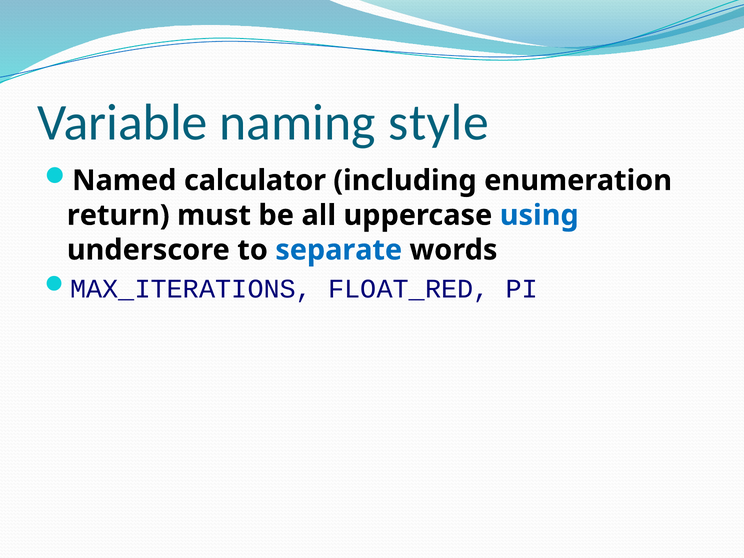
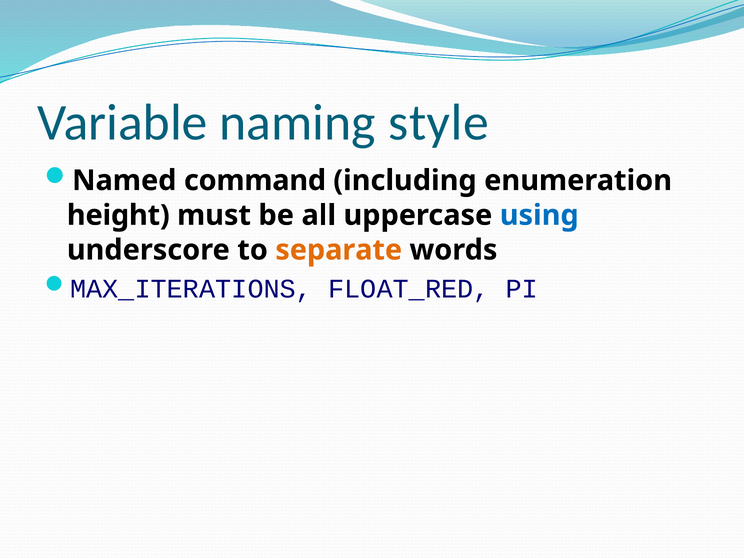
calculator: calculator -> command (255, 181)
return: return -> height (118, 215)
separate colour: blue -> orange (339, 250)
